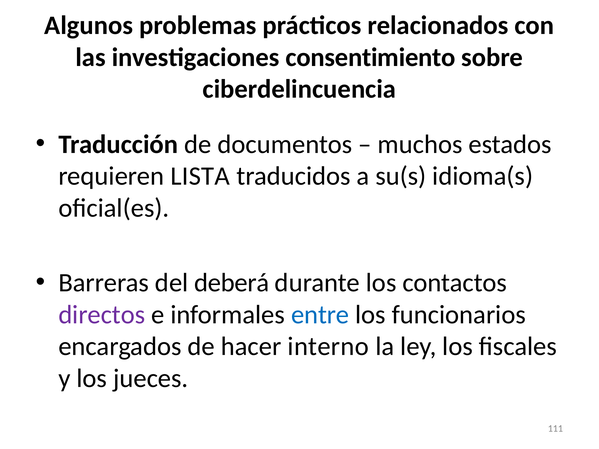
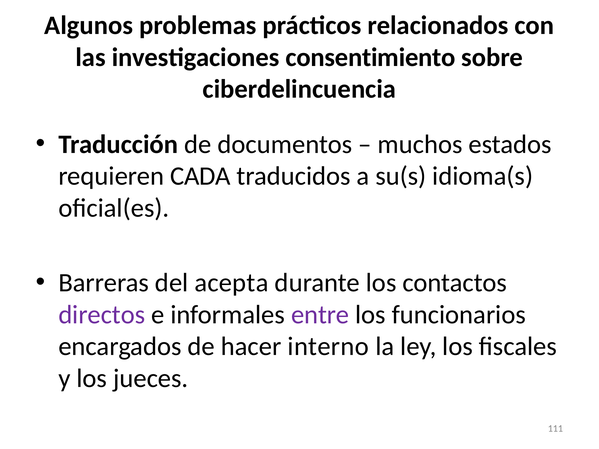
LISTA: LISTA -> CADA (200, 176)
deberá: deberá -> acepta (231, 283)
entre colour: blue -> purple (320, 315)
